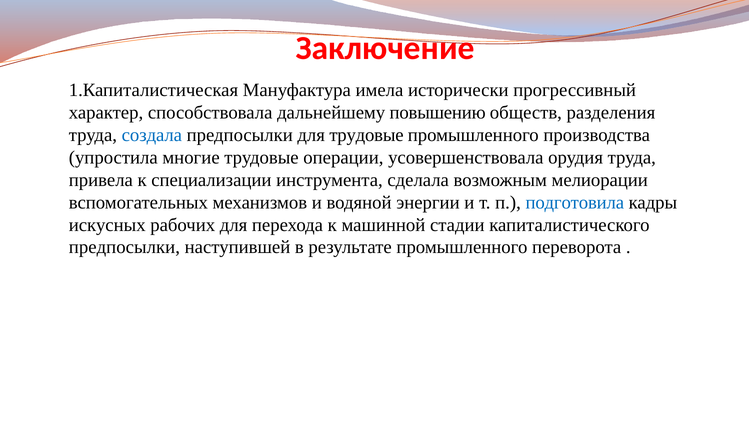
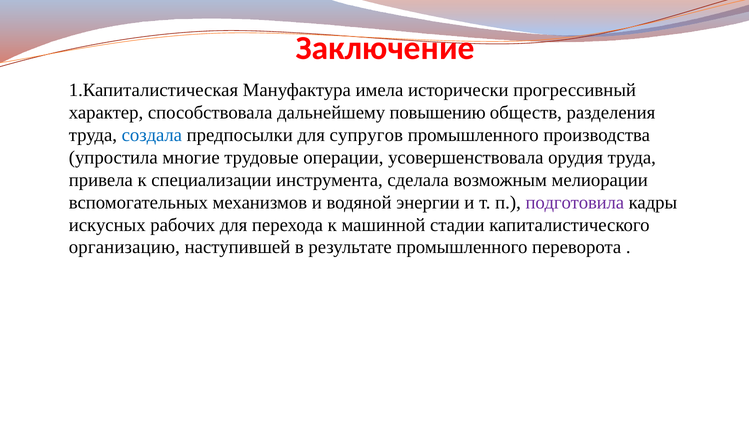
для трудовые: трудовые -> супругов (366, 135)
подготовила colour: blue -> purple (575, 203)
предпосылки: предпосылки -> организацию (124, 247)
